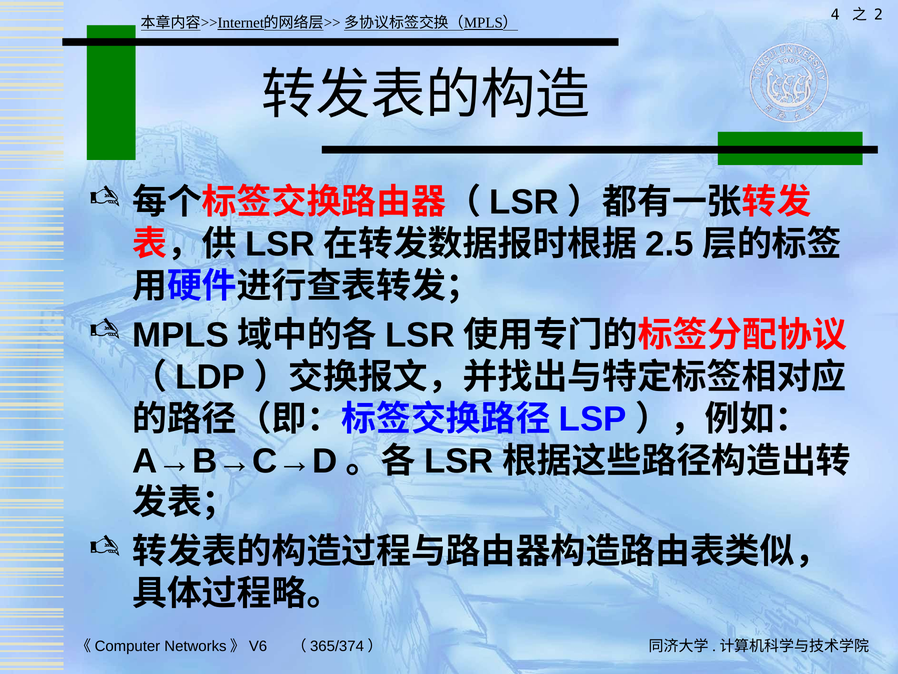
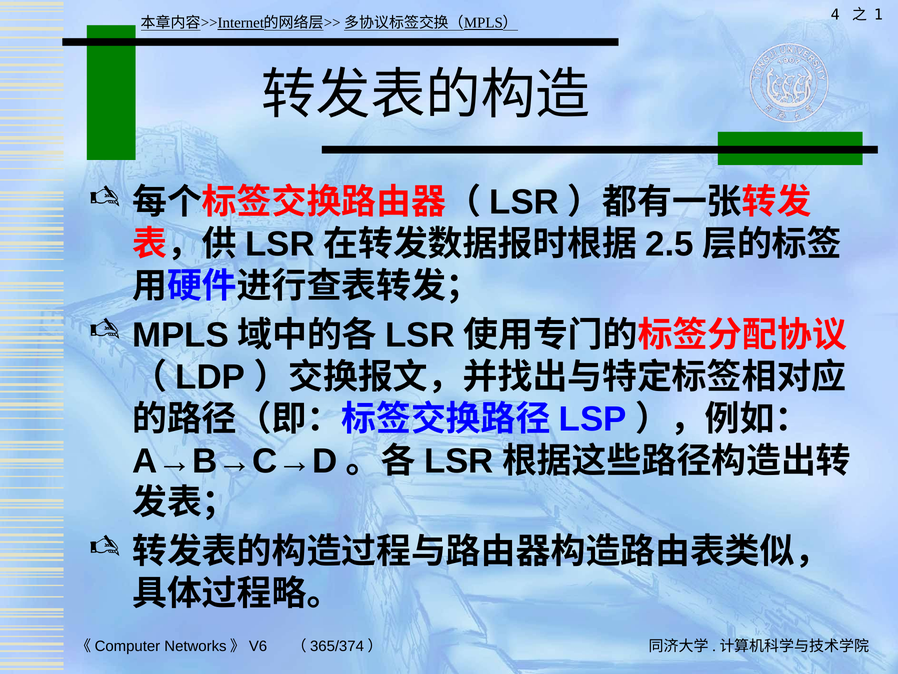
2: 2 -> 1 (878, 15)
